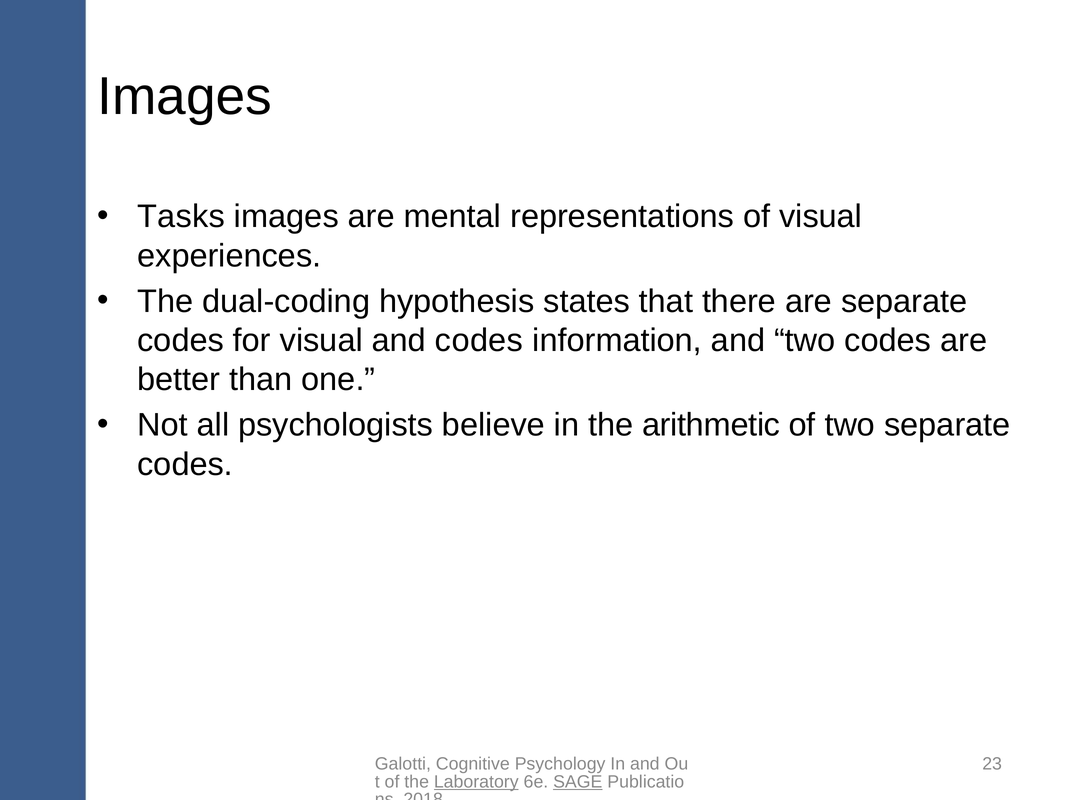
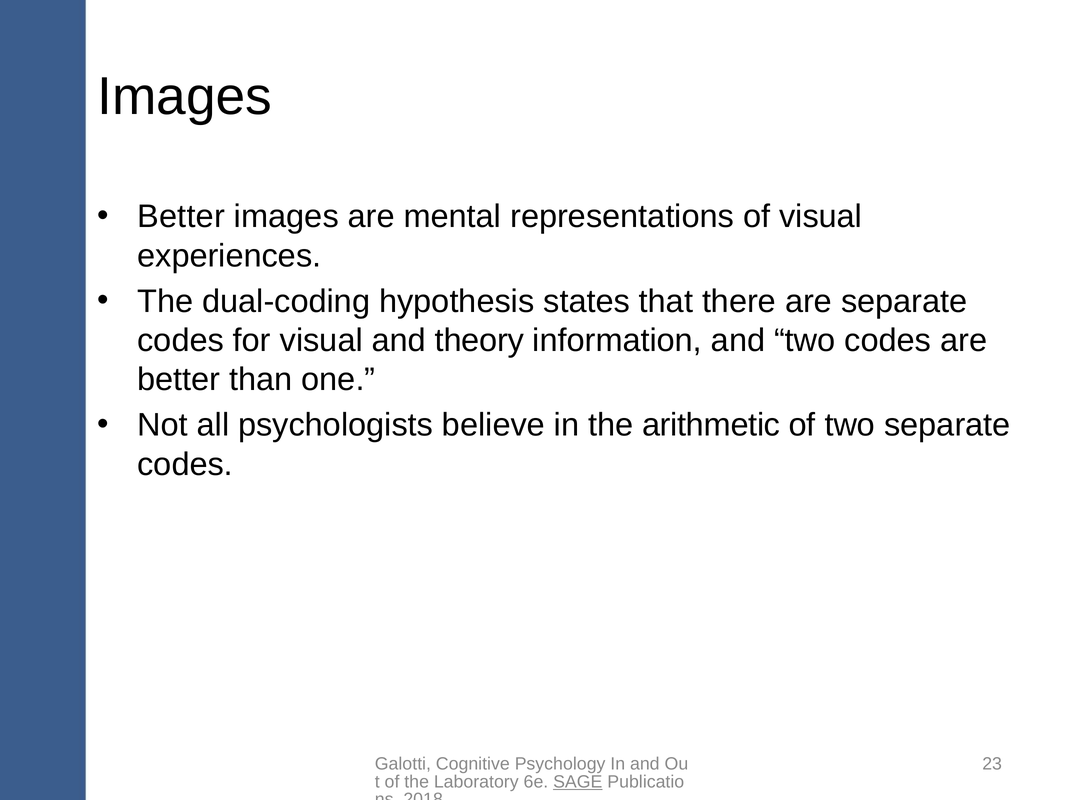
Tasks: Tasks -> Better (181, 217)
and codes: codes -> theory (479, 340)
Laboratory underline: present -> none (476, 781)
